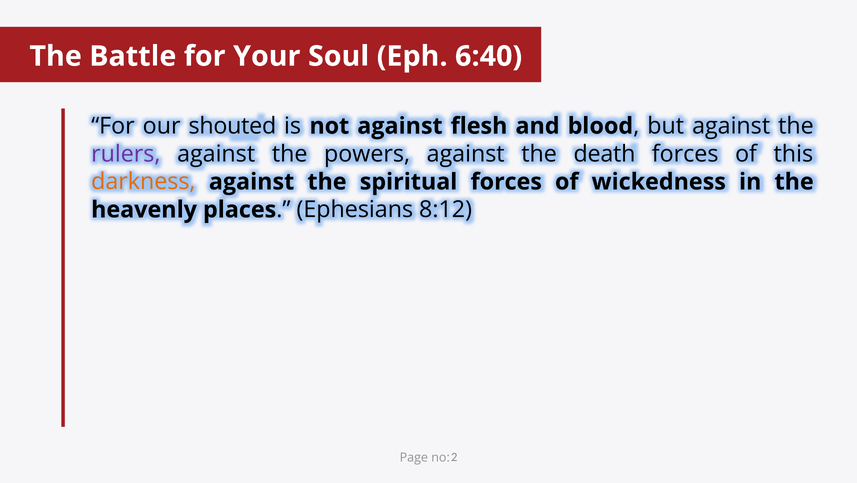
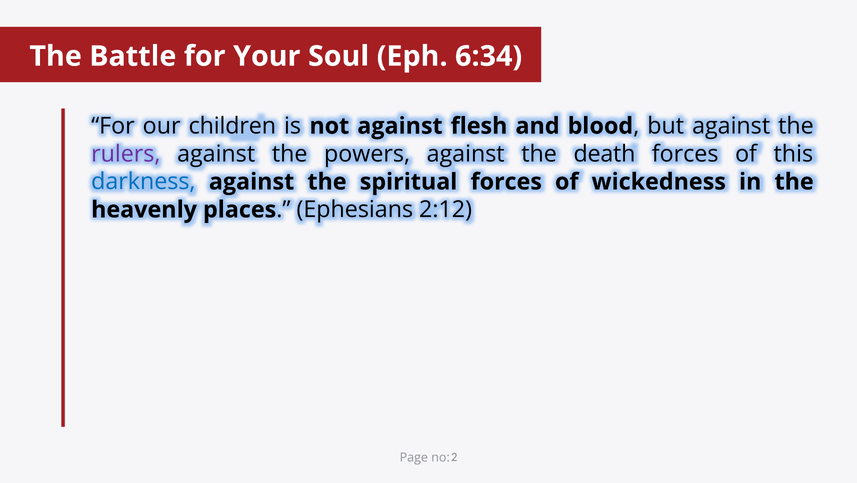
6:40: 6:40 -> 6:34 (489, 56)
shouted: shouted -> children (232, 126)
darkness colour: orange -> blue (143, 182)
8:12: 8:12 -> 2:12 (446, 210)
